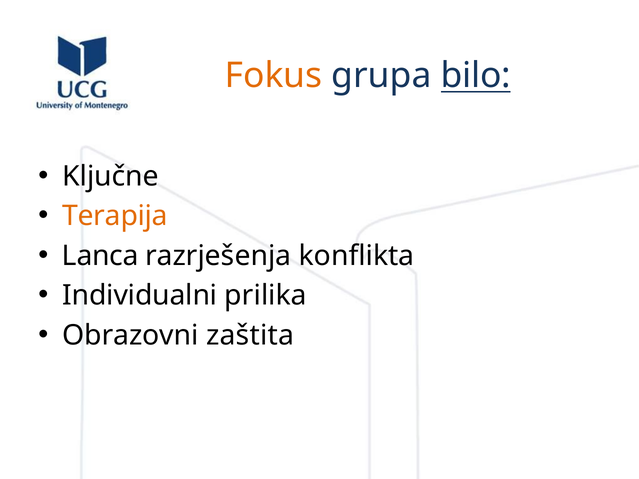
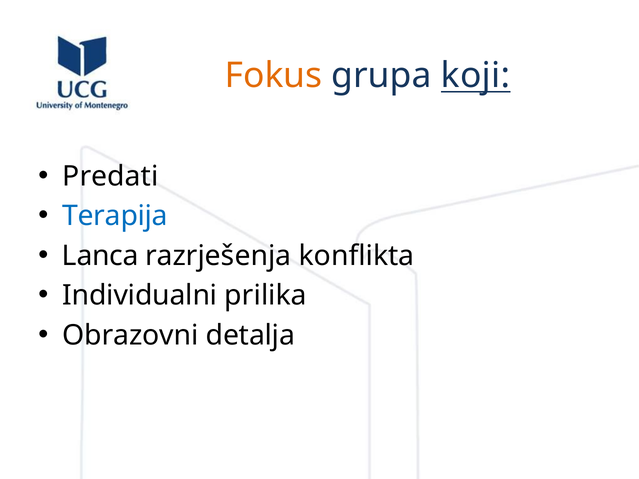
bilo: bilo -> koji (476, 76)
Ključne: Ključne -> Predati (110, 176)
Terapija colour: orange -> blue (115, 216)
zaštita: zaštita -> detalja (250, 336)
